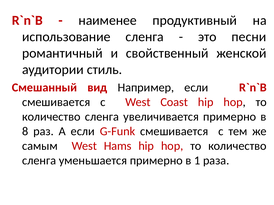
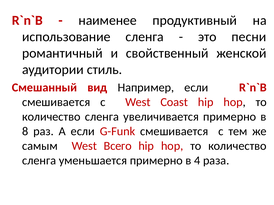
Hams: Hams -> Всего (118, 146)
1: 1 -> 4 (197, 161)
